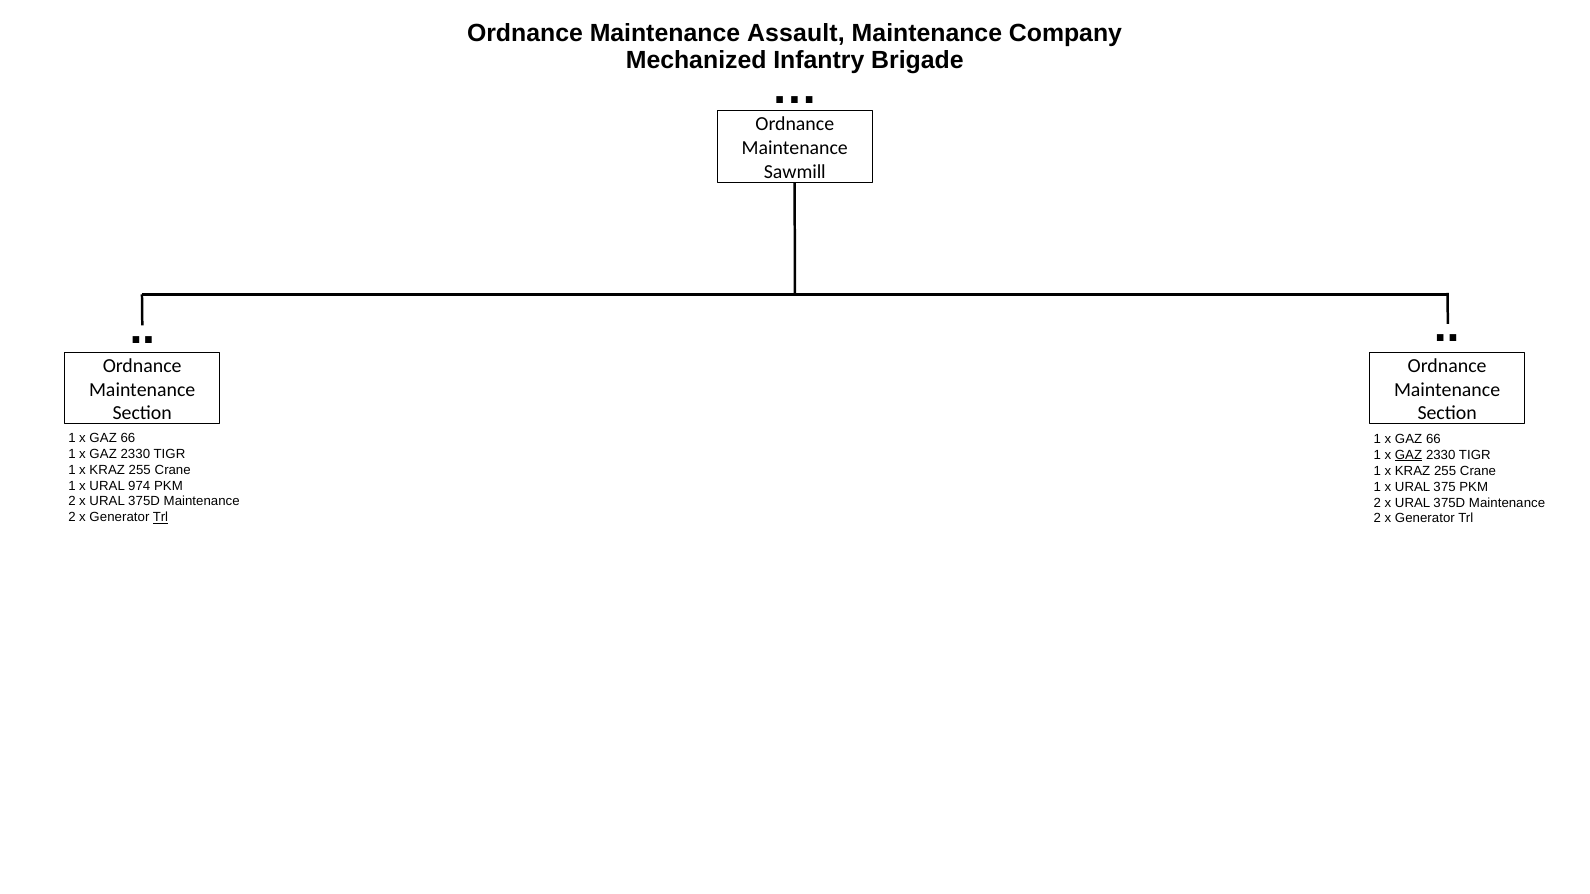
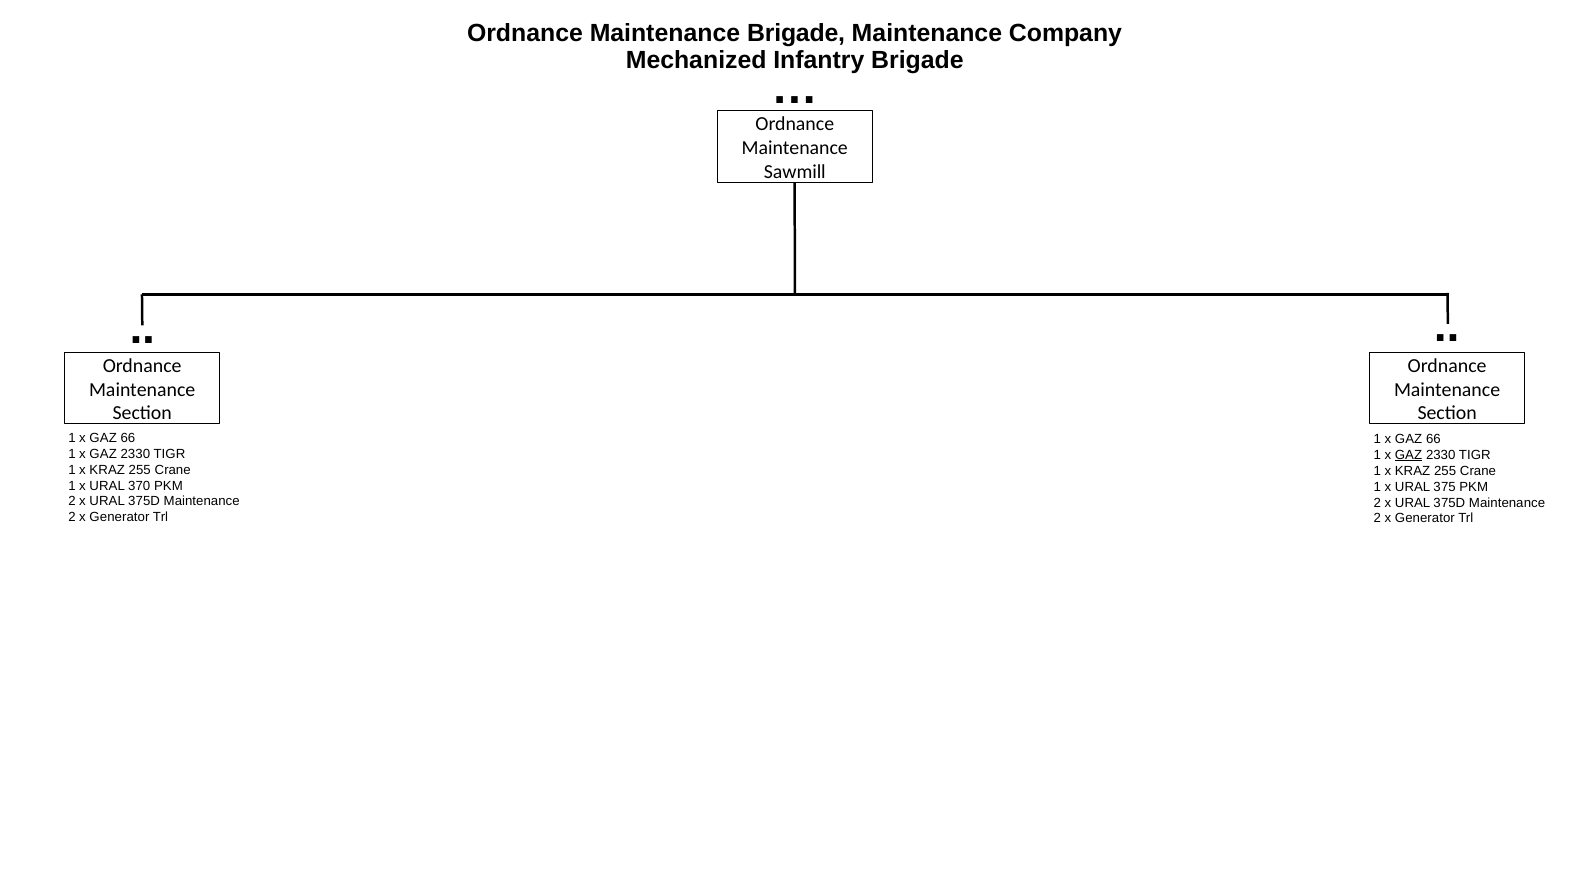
Maintenance Assault: Assault -> Brigade (796, 33)
974: 974 -> 370 (139, 486)
Trl underline: present -> none (161, 518)
